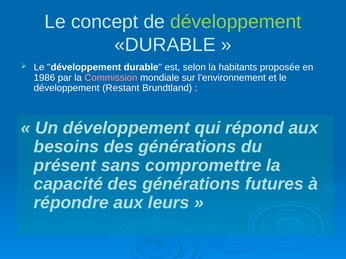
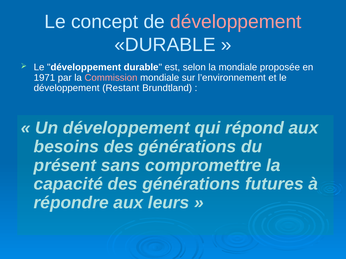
développement colour: light green -> pink (236, 22)
la habitants: habitants -> mondiale (238, 67)
1986: 1986 -> 1971 (44, 78)
